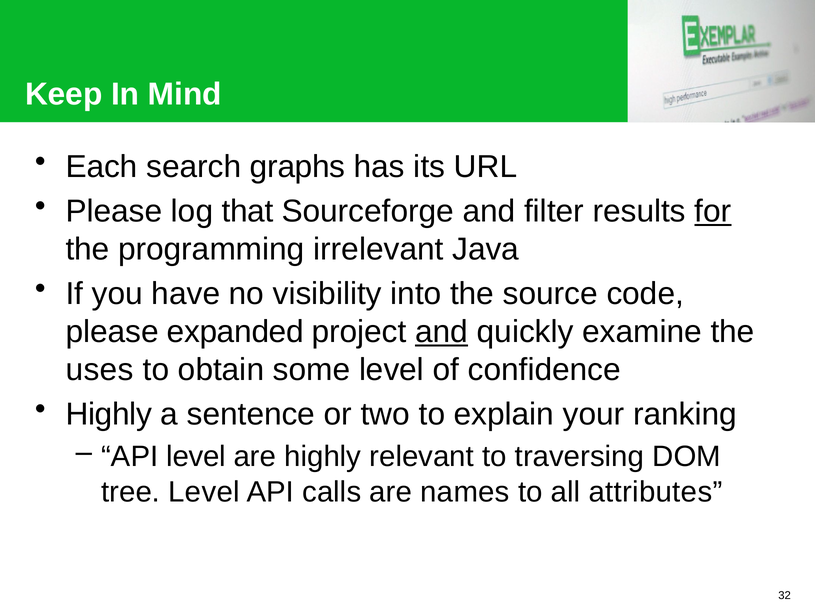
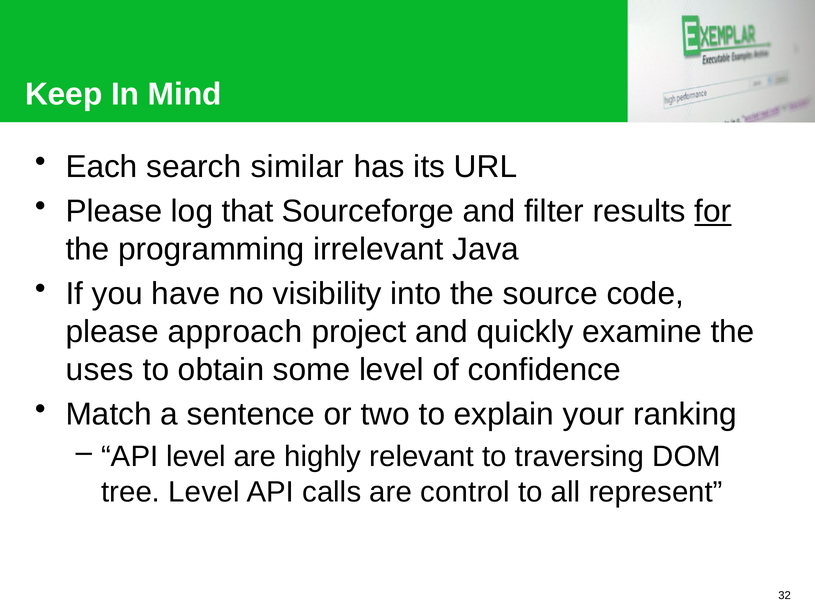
graphs: graphs -> similar (297, 167)
expanded: expanded -> approach (235, 332)
and underline: present -> none (442, 332)
Highly: Highly -> Match (109, 414)
names: names -> control (465, 492)
attributes: attributes -> represent (656, 492)
